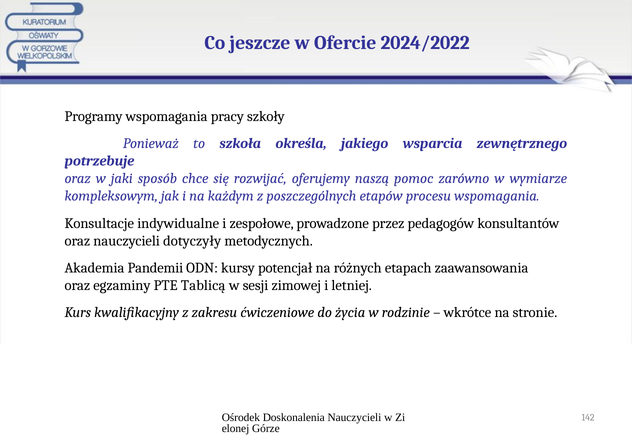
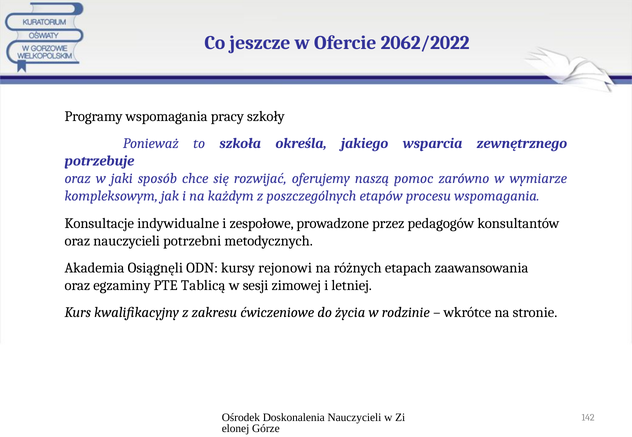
2024/2022: 2024/2022 -> 2062/2022 (425, 43)
dotyczyły: dotyczyły -> potrzebni (192, 241)
Pandemii: Pandemii -> Osiągnęli (155, 268)
potencjał: potencjał -> rejonowi (285, 268)
